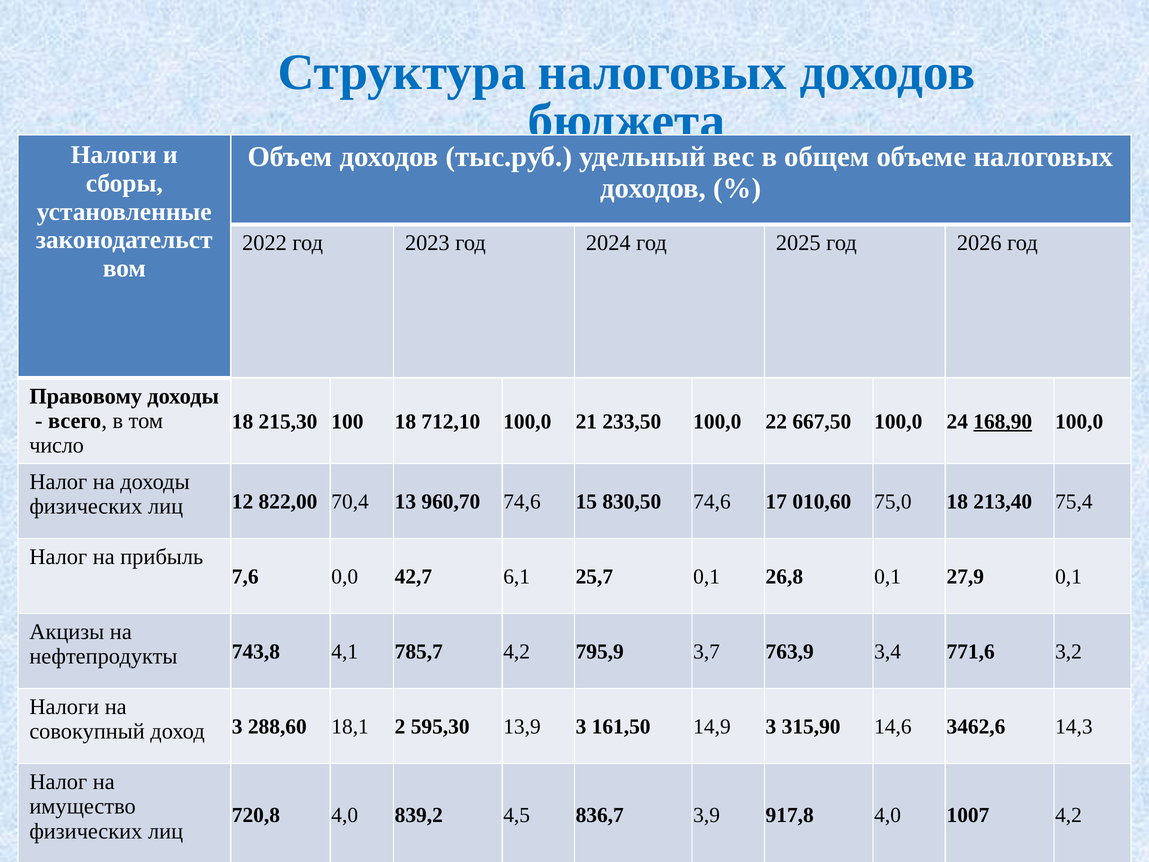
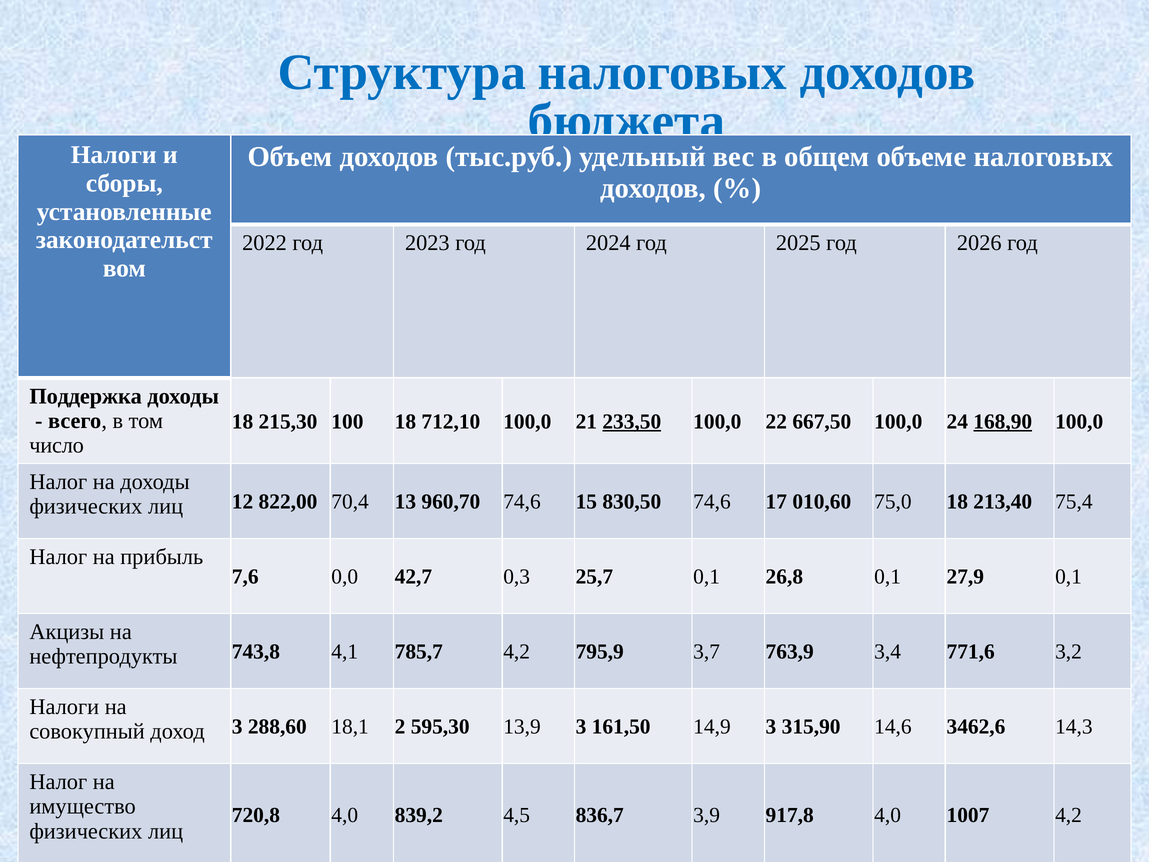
Правовому: Правовому -> Поддержка (86, 396)
233,50 underline: none -> present (632, 421)
6,1: 6,1 -> 0,3 (517, 577)
